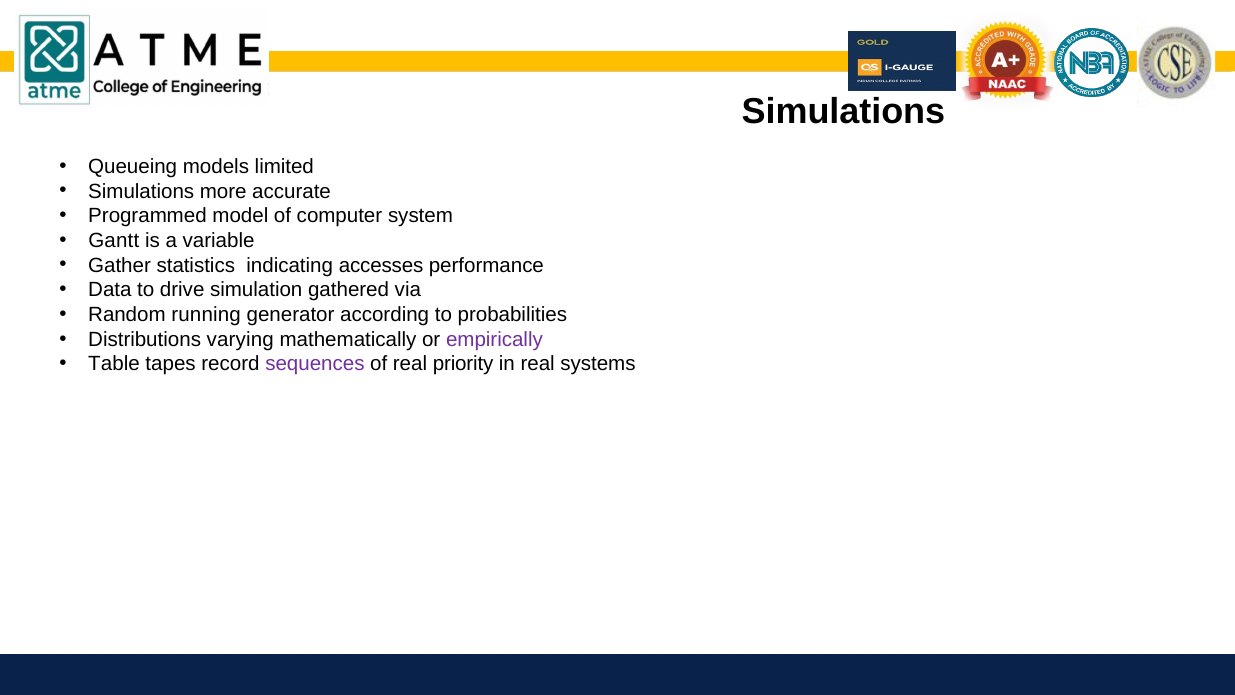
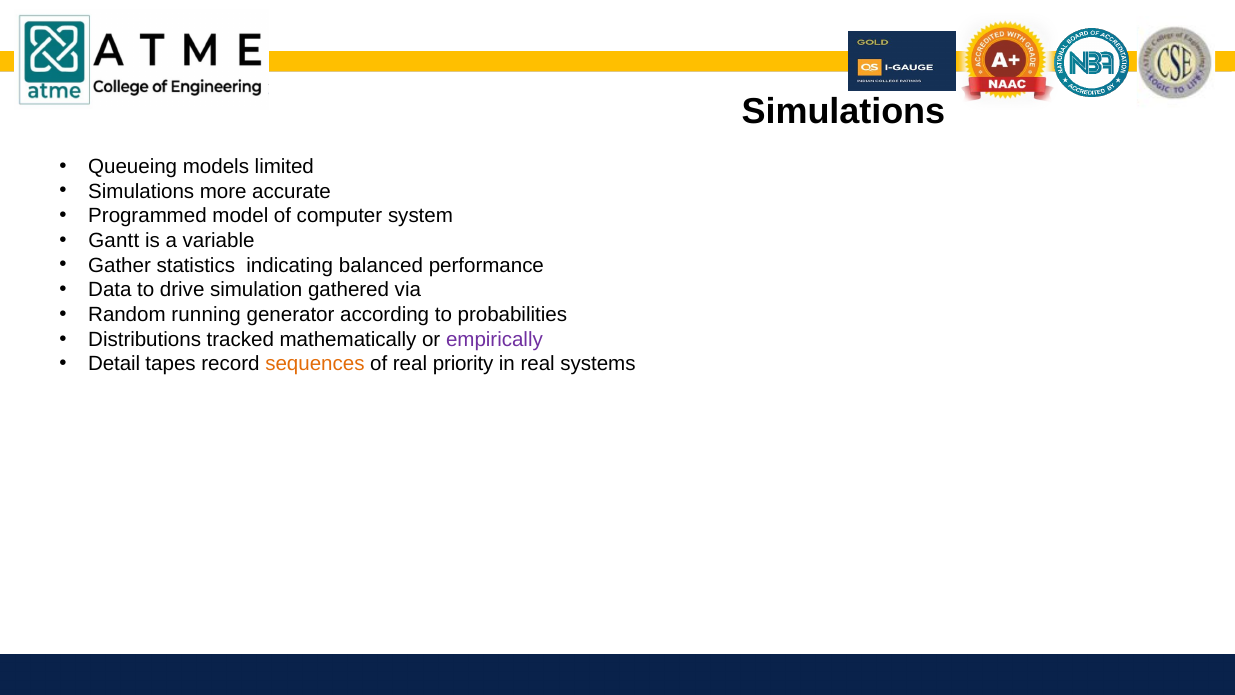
accesses: accesses -> balanced (381, 265)
varying: varying -> tracked (240, 339)
Table: Table -> Detail (114, 364)
sequences colour: purple -> orange (315, 364)
